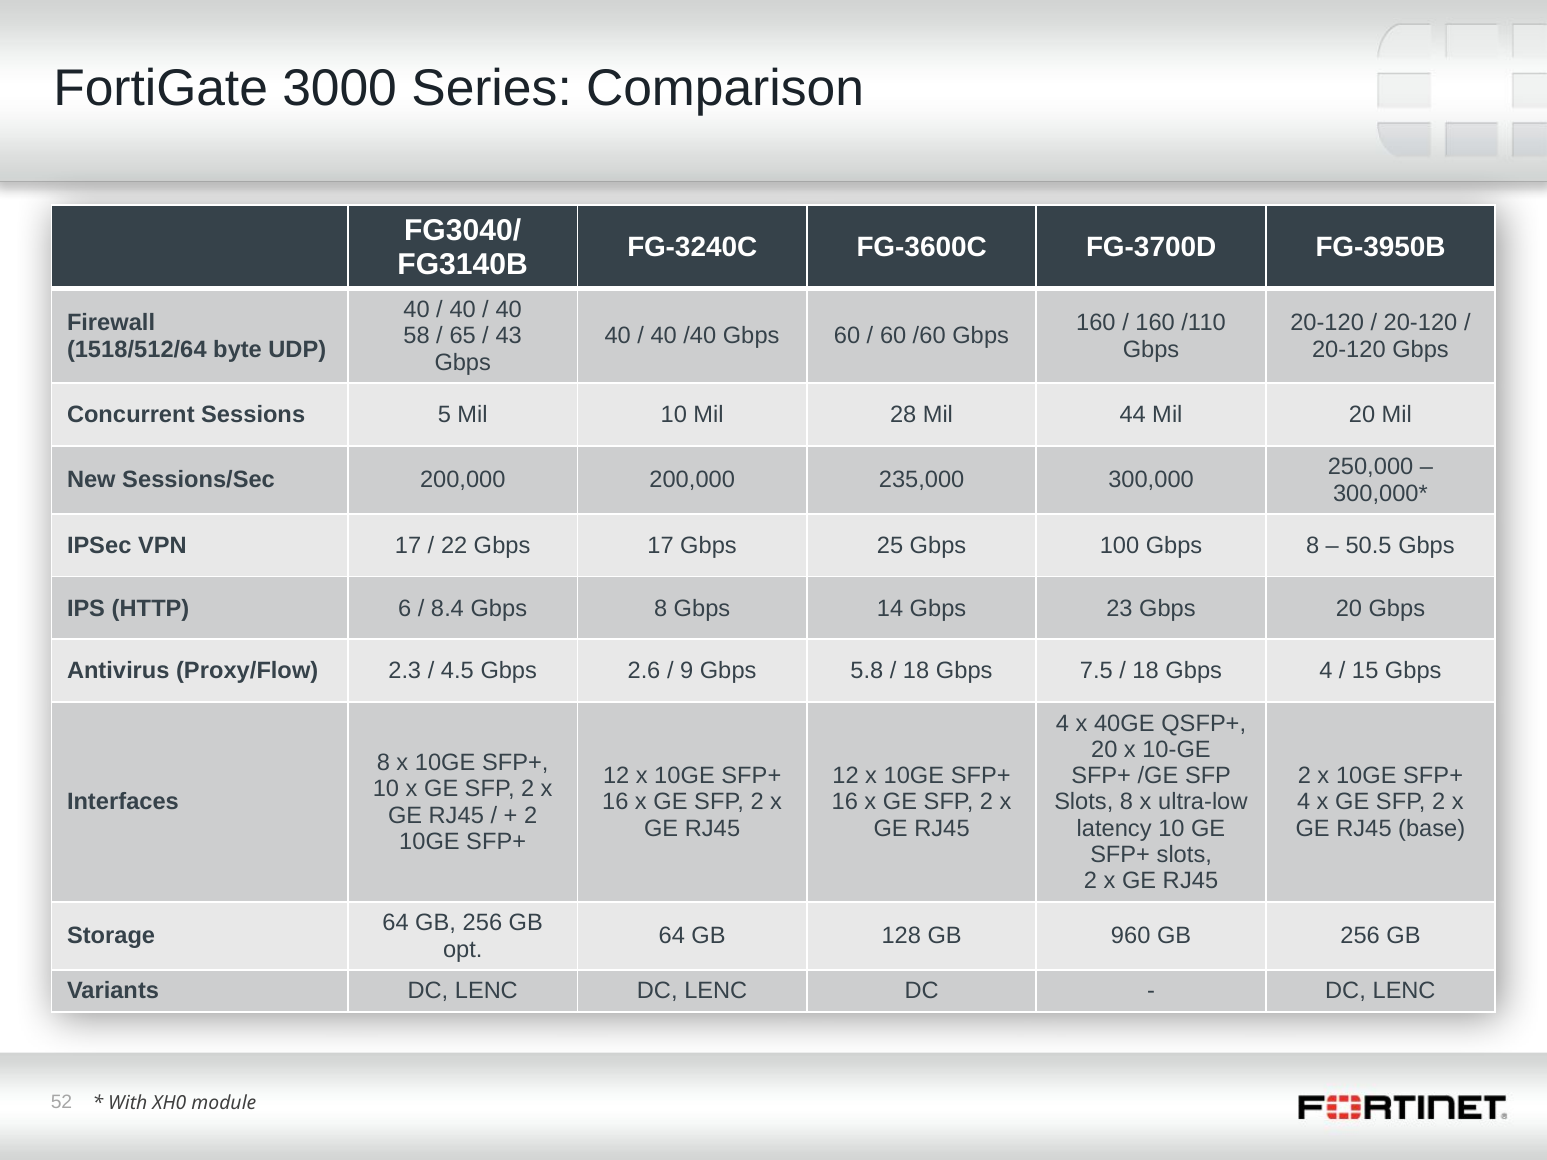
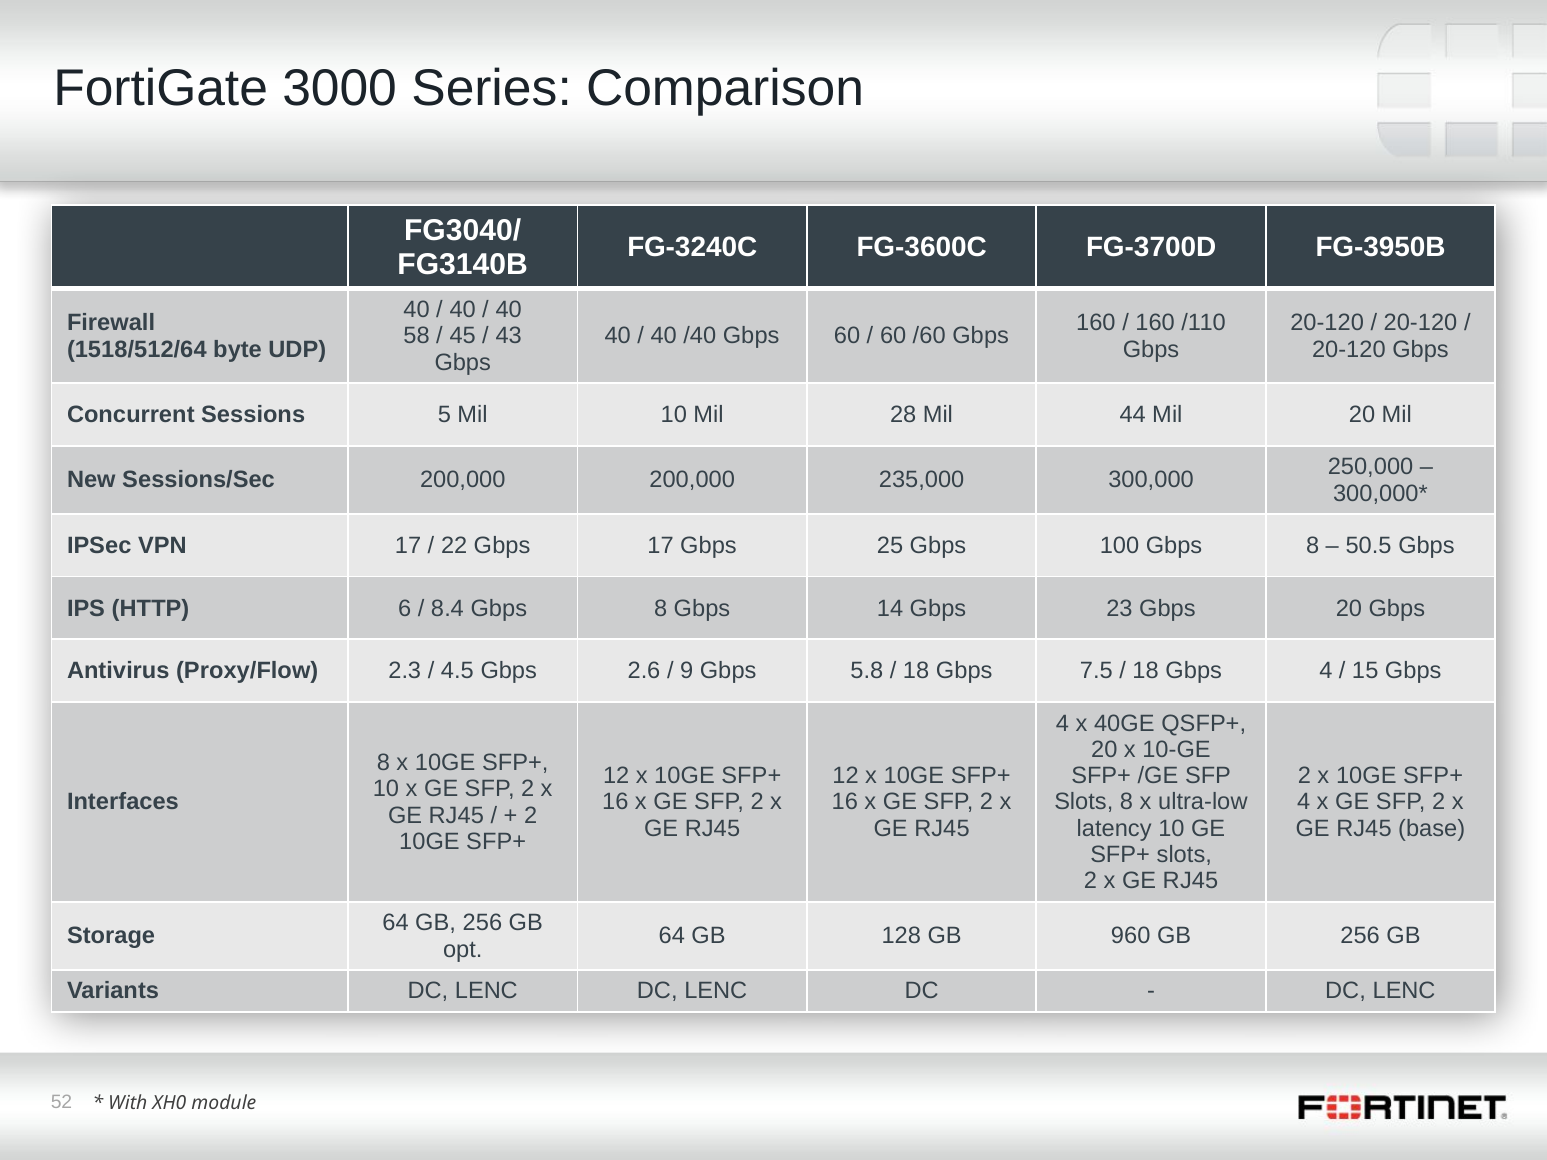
65: 65 -> 45 (463, 336)
